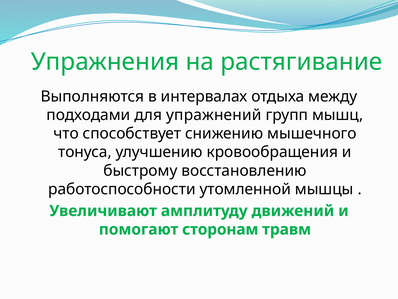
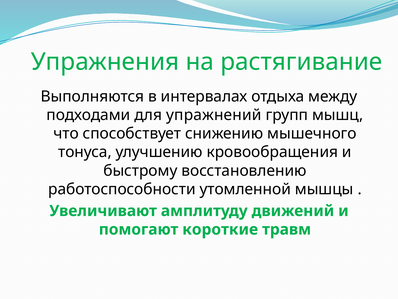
сторонам: сторонам -> короткие (220, 229)
